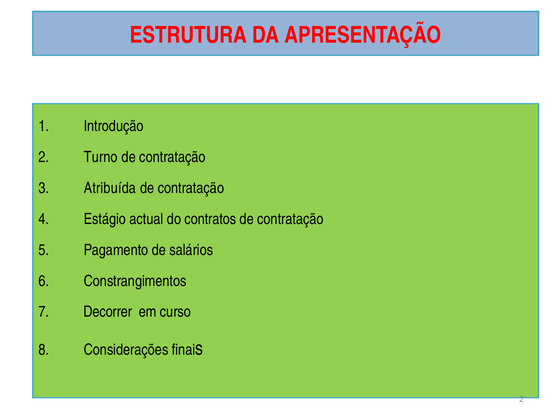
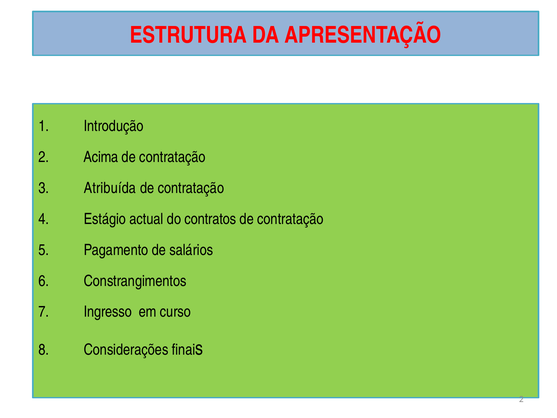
Turno: Turno -> Acima (101, 157)
Decorrer: Decorrer -> Ingresso (108, 312)
